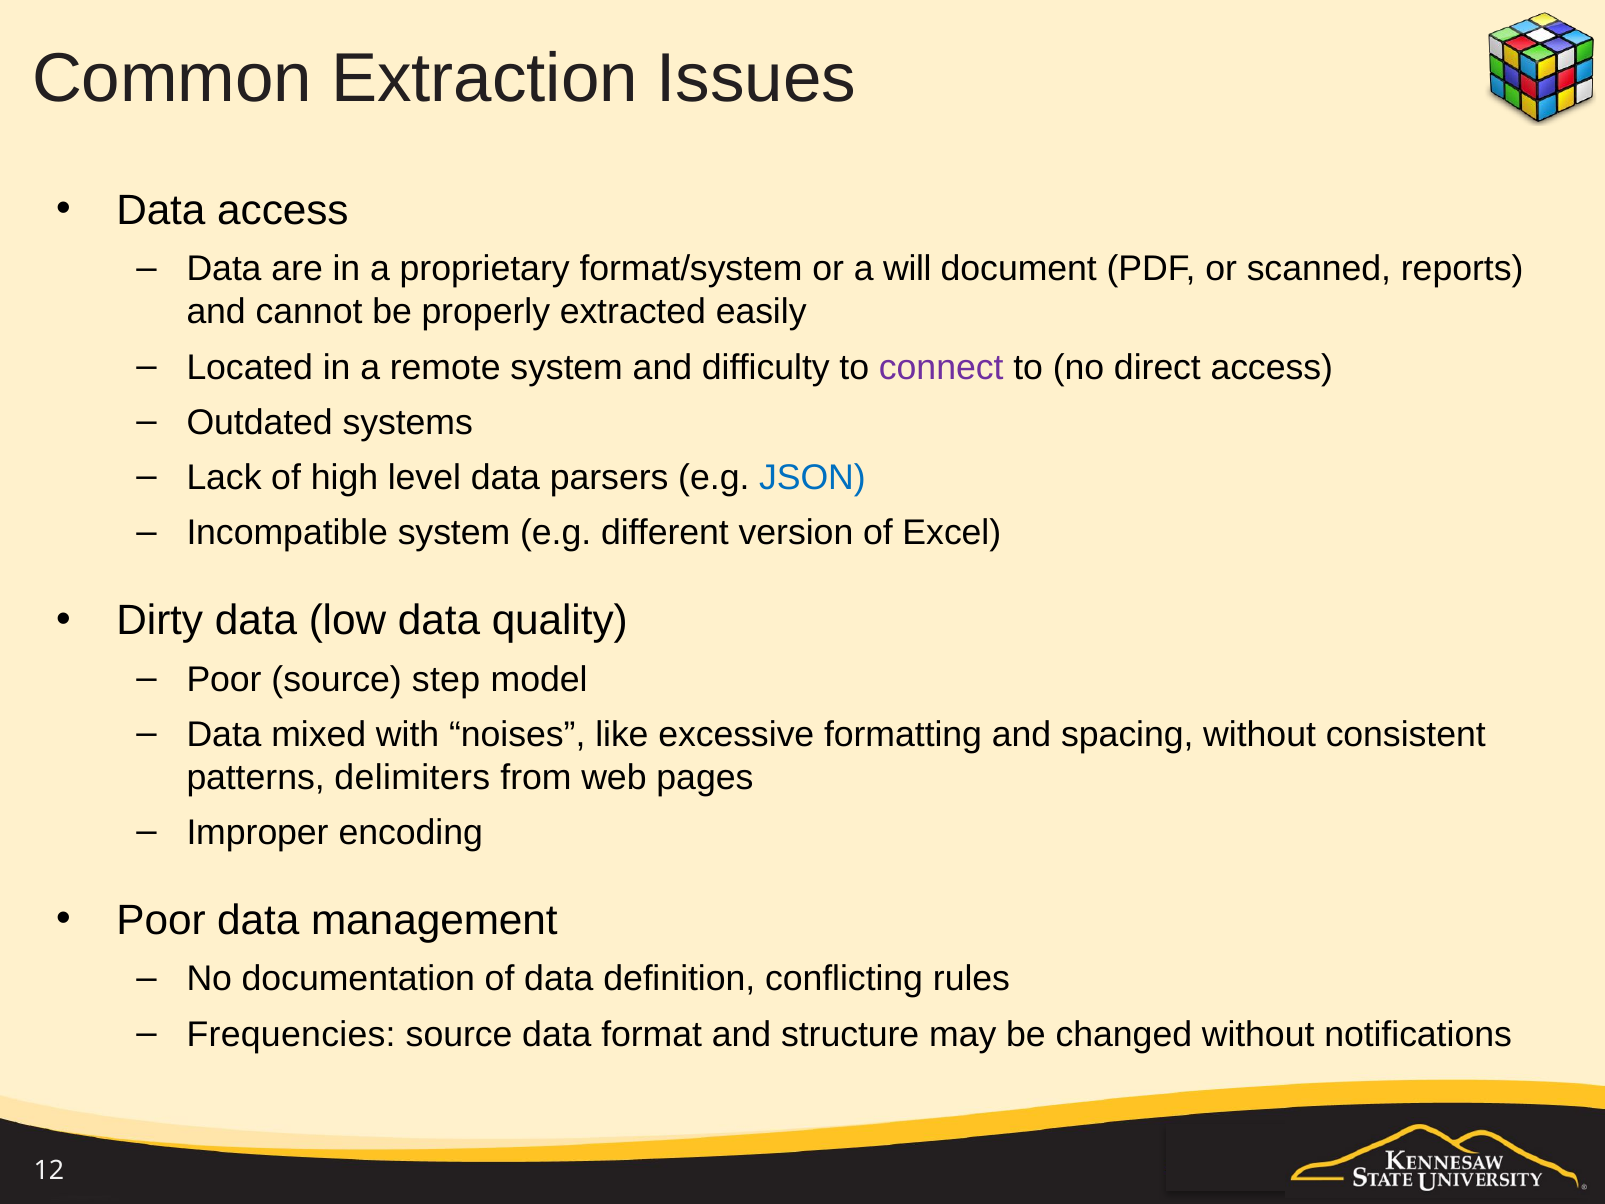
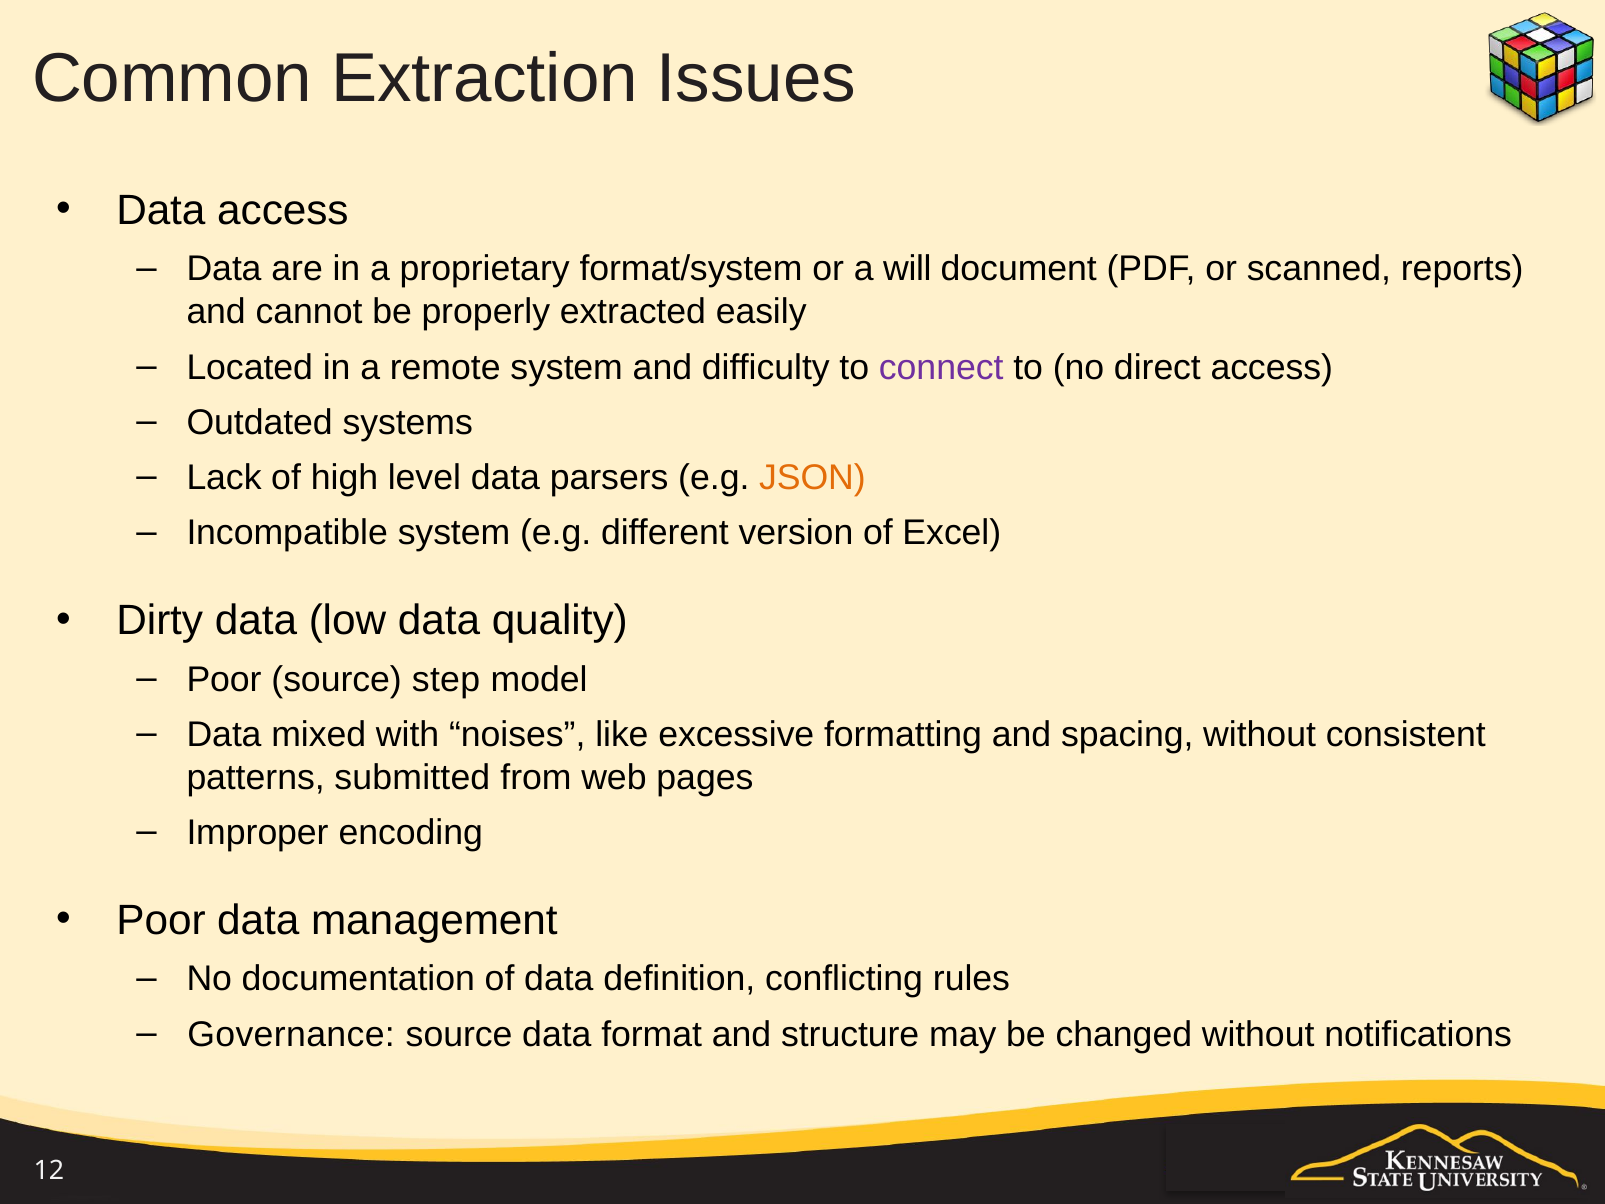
JSON colour: blue -> orange (812, 478)
delimiters: delimiters -> submitted (412, 777)
Frequencies: Frequencies -> Governance (291, 1034)
